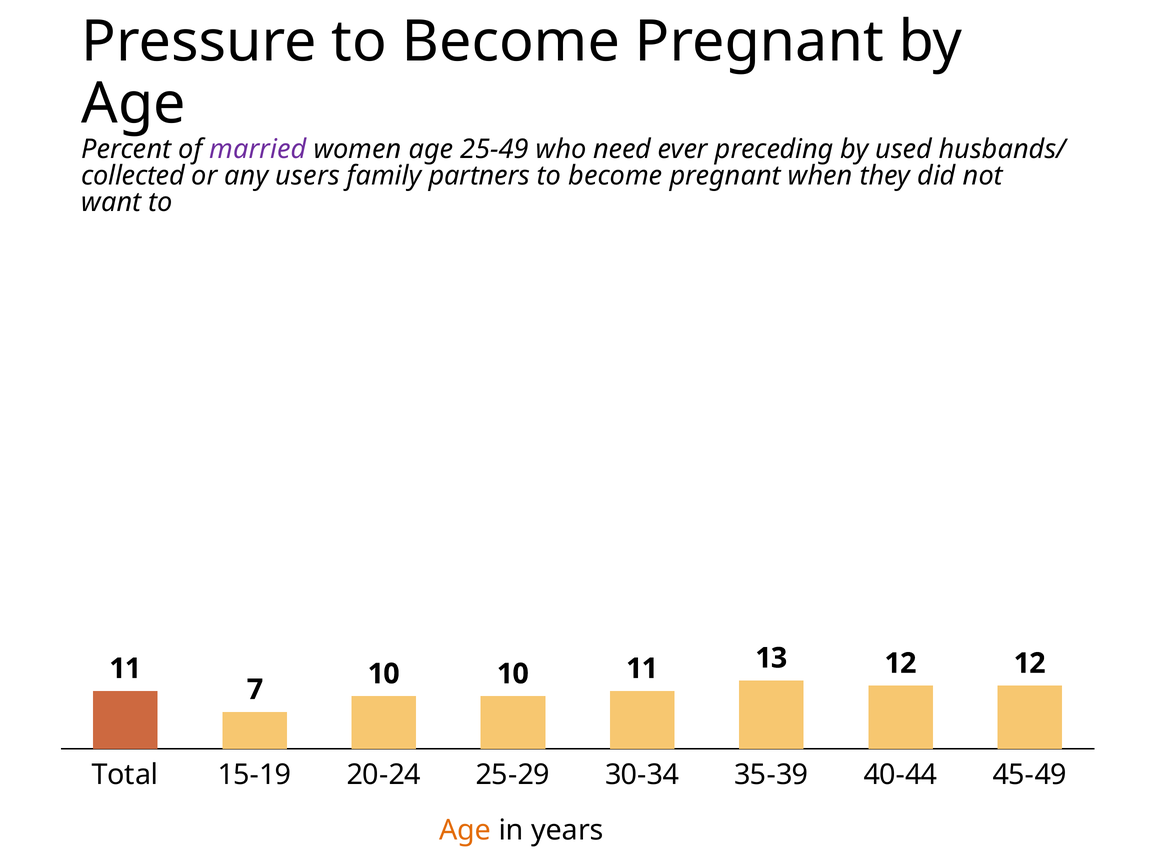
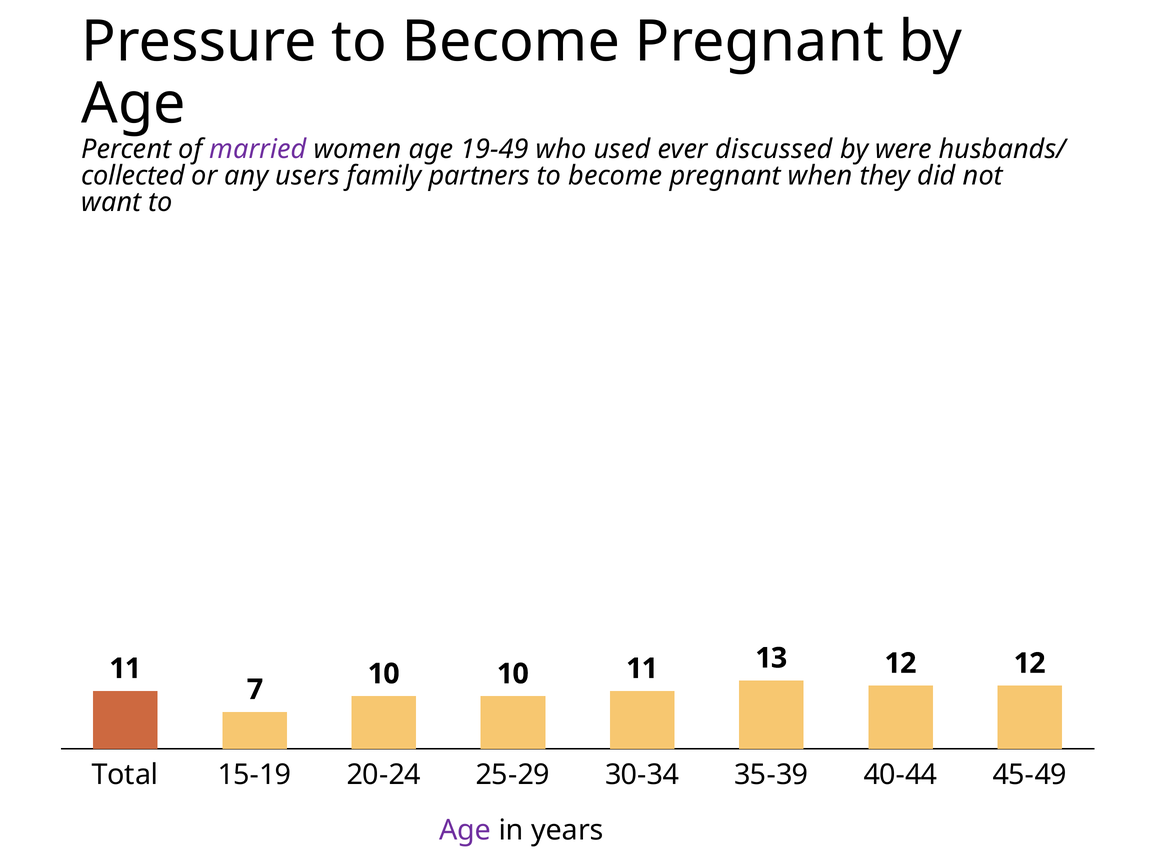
25-49: 25-49 -> 19-49 (495, 149)
need: need -> used (622, 149)
preceding: preceding -> discussed (774, 149)
used: used -> were (904, 149)
Age colour: orange -> purple (465, 830)
